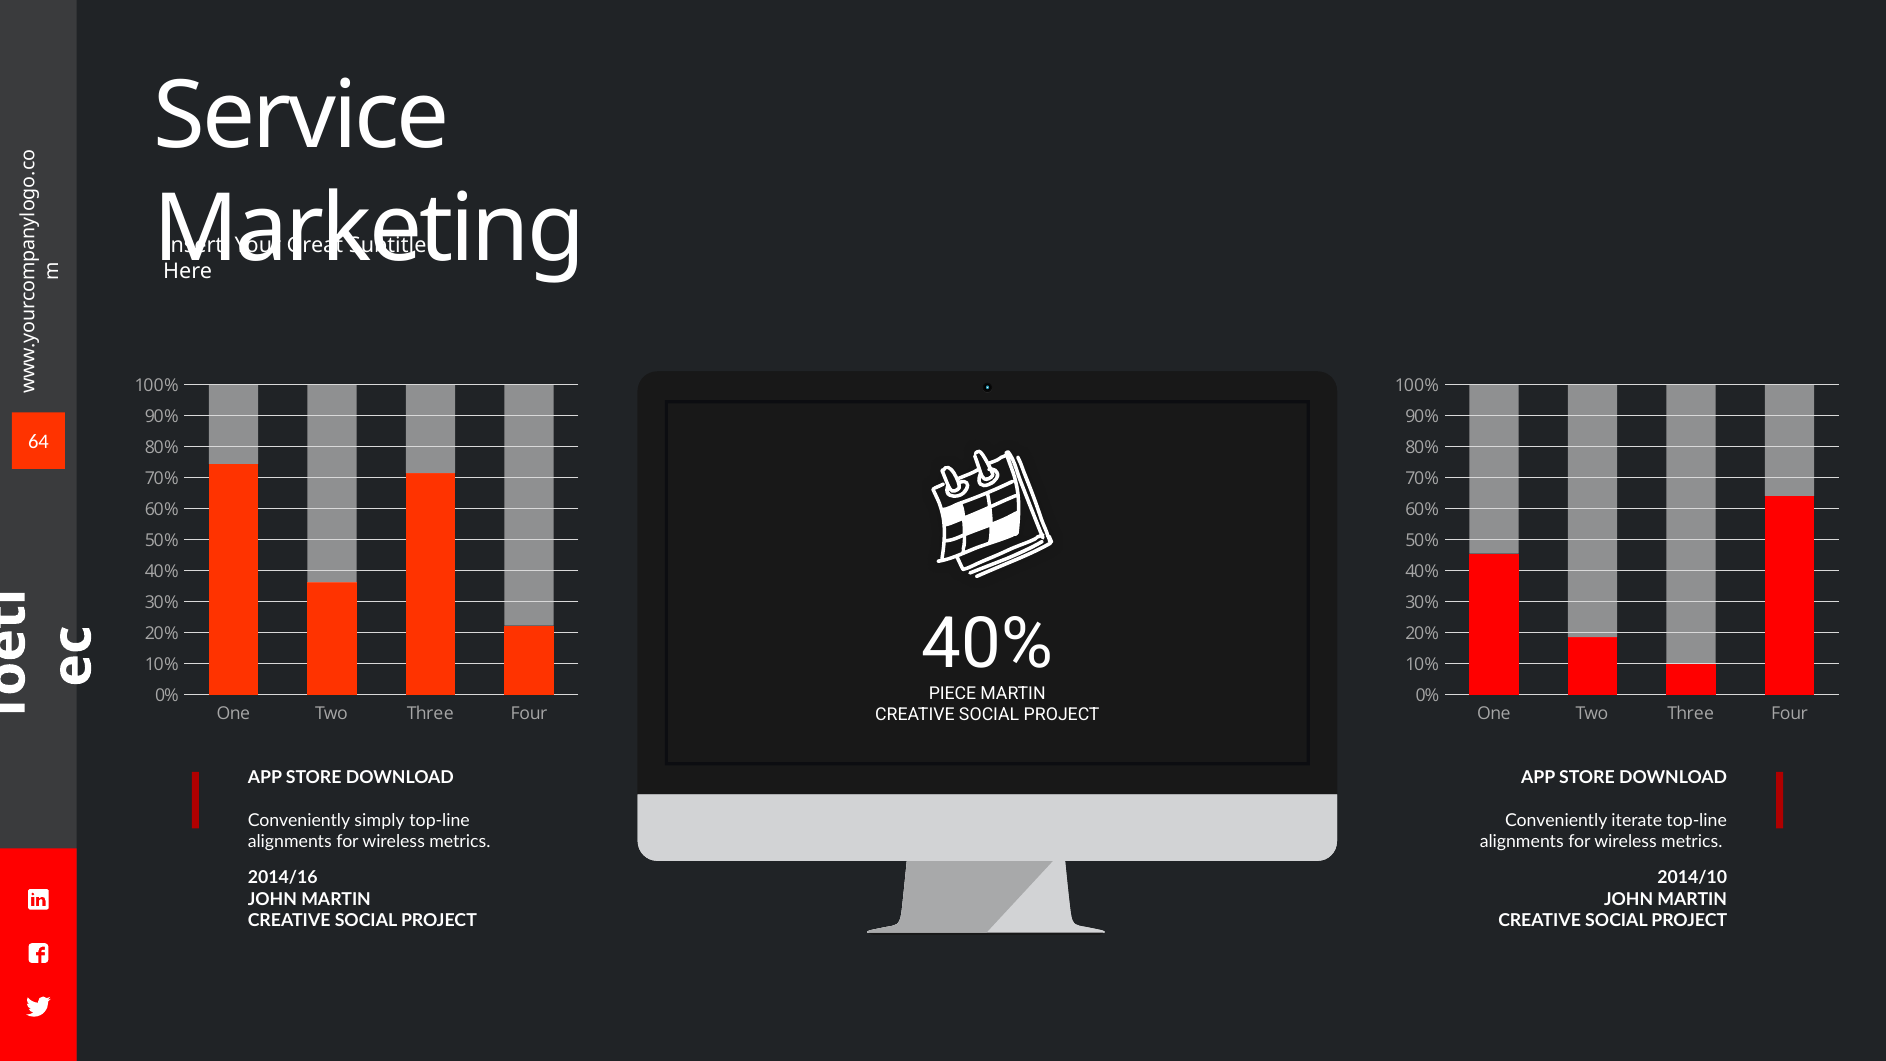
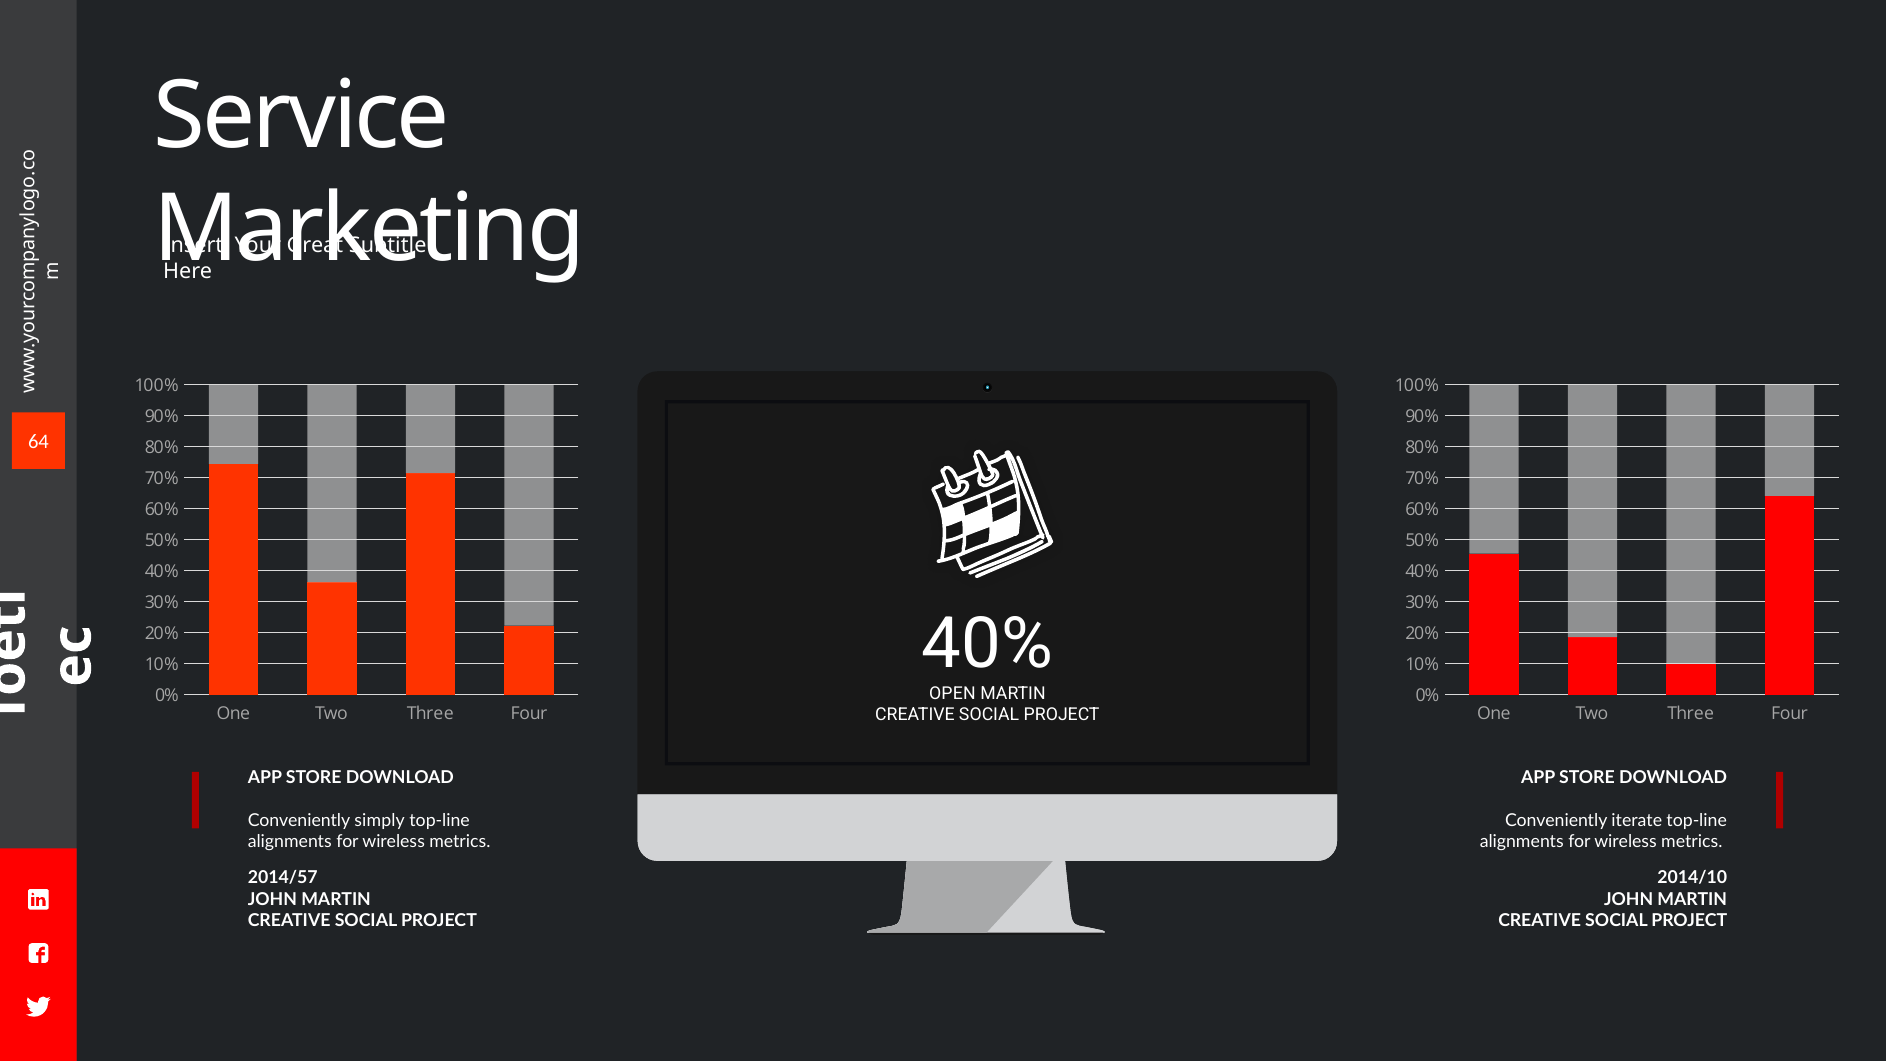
PIECE: PIECE -> OPEN (952, 693)
2014/16: 2014/16 -> 2014/57 (283, 878)
